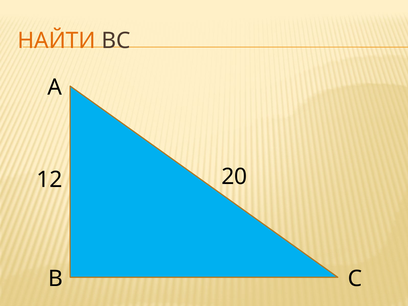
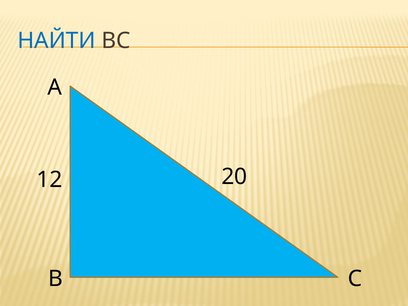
НАЙТИ colour: orange -> blue (57, 41)
